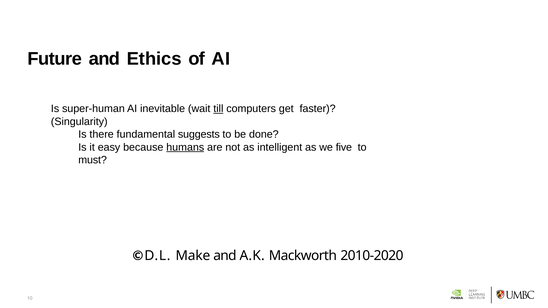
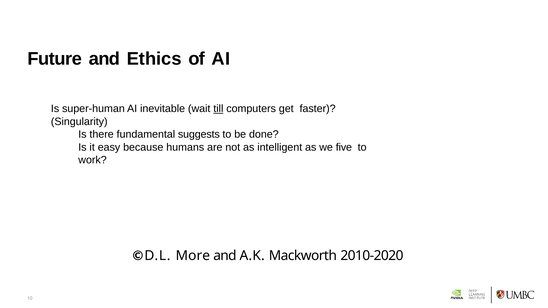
humans underline: present -> none (185, 147)
must: must -> work (93, 160)
Make: Make -> More (193, 256)
